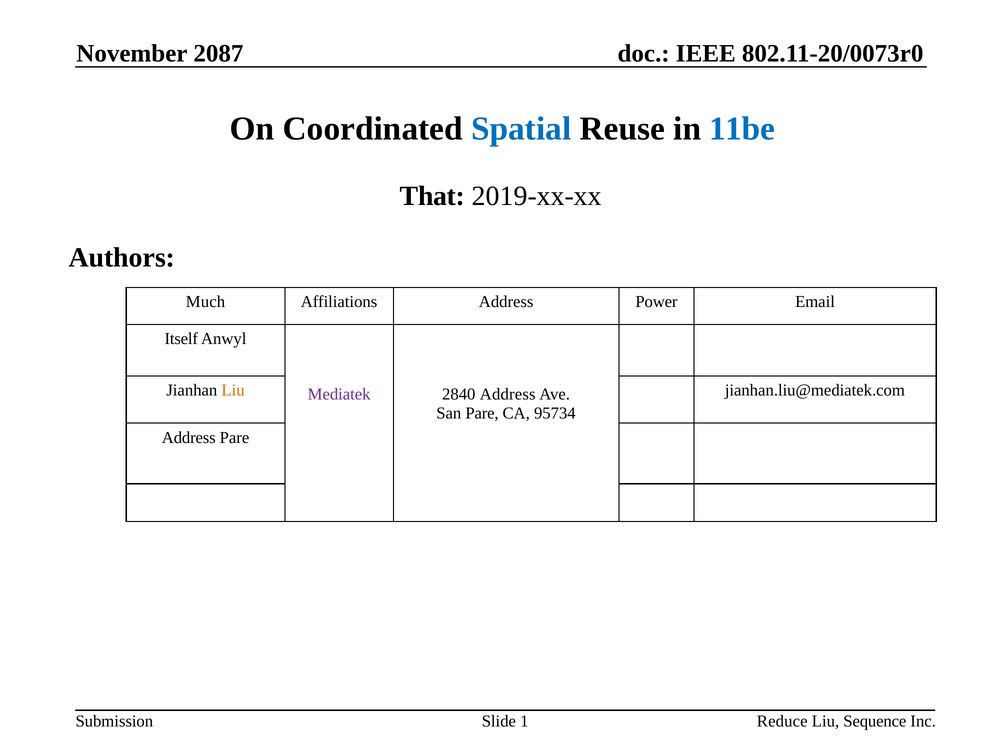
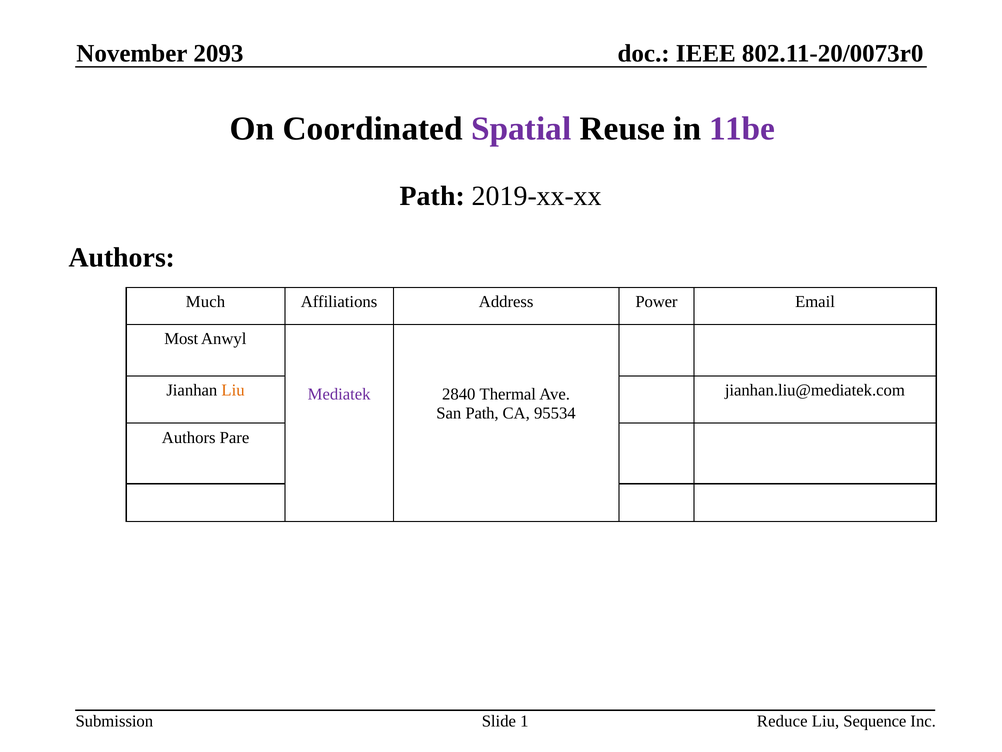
2087: 2087 -> 2093 (218, 53)
Spatial colour: blue -> purple (521, 128)
11be colour: blue -> purple (742, 128)
That: That -> Path (432, 196)
Itself: Itself -> Most (181, 339)
2840 Address: Address -> Thermal (508, 394)
San Pare: Pare -> Path (482, 413)
95734: 95734 -> 95534 (555, 413)
Address: Address -> Authors (189, 437)
